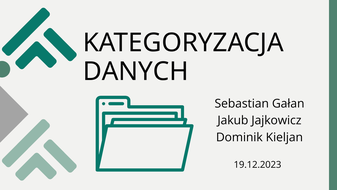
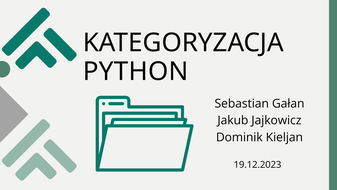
DANYCH: DANYCH -> PYTHON (136, 71)
